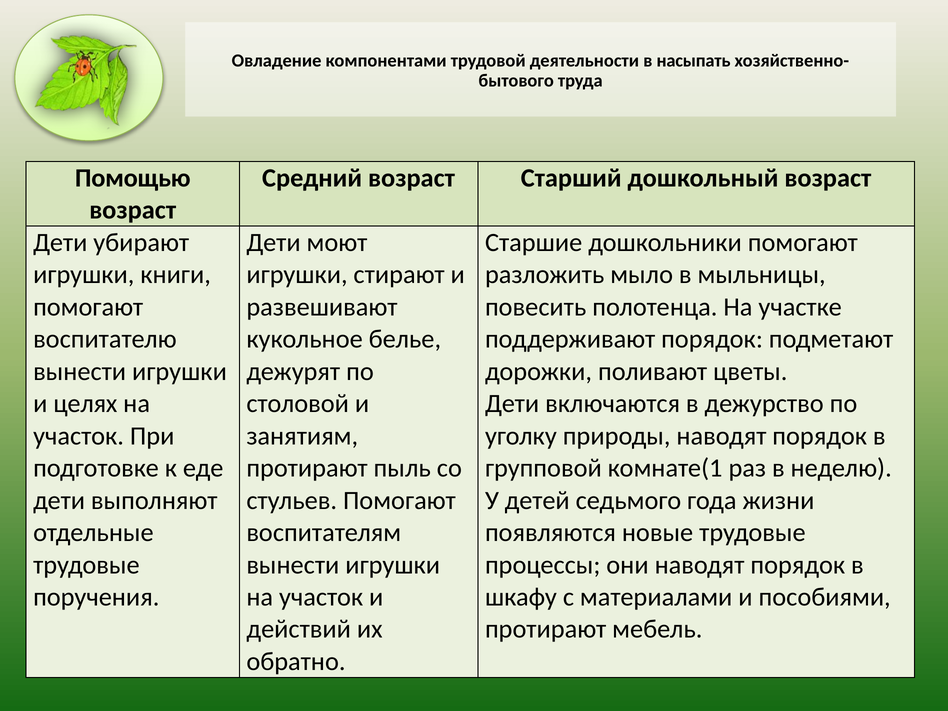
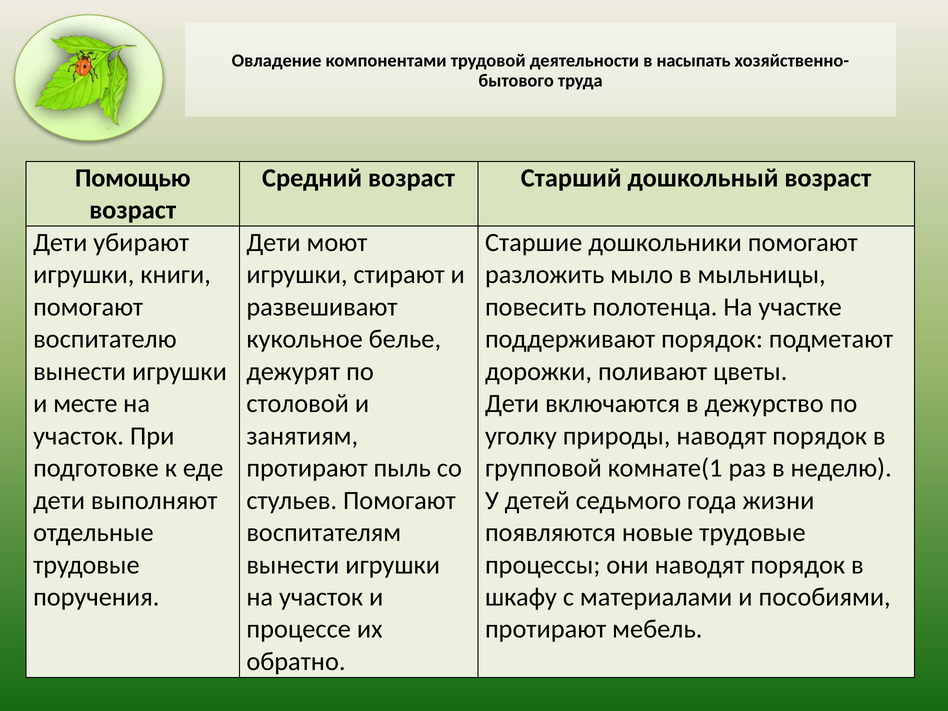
целях: целях -> месте (85, 404)
действий: действий -> процессе (299, 629)
